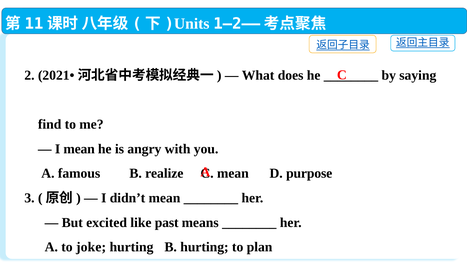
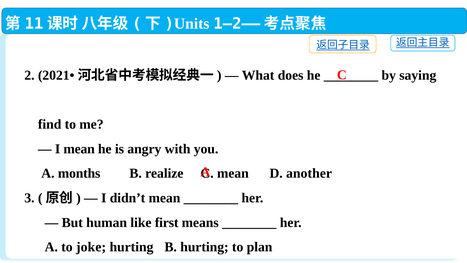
famous: famous -> months (79, 173)
purpose: purpose -> another (309, 173)
excited: excited -> human (107, 222)
past: past -> first (167, 222)
